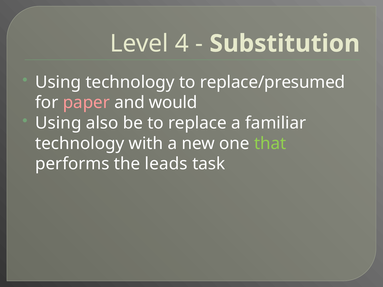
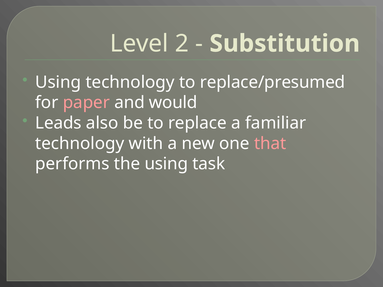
4: 4 -> 2 (182, 44)
Using: Using -> Leads (58, 123)
that colour: light green -> pink (270, 144)
the leads: leads -> using (166, 164)
